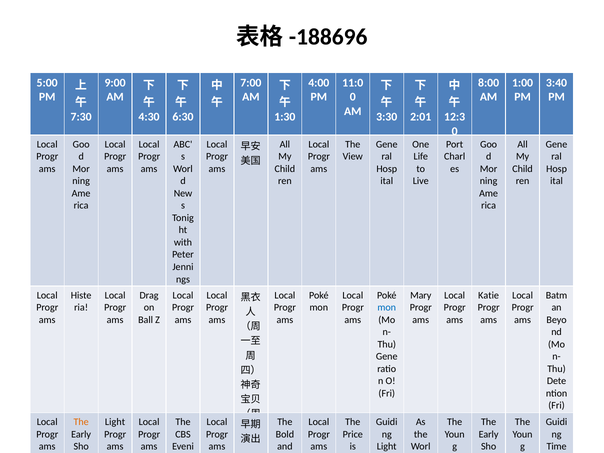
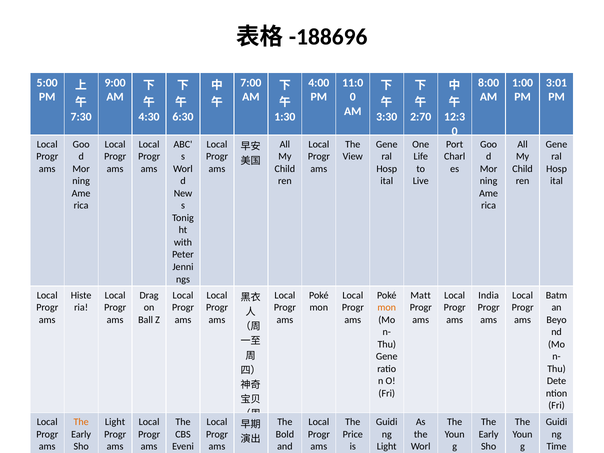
3:40: 3:40 -> 3:01 (557, 83)
2:01: 2:01 -> 2:70 (421, 117)
Mary: Mary -> Matt (421, 295)
Katie: Katie -> India (489, 295)
mon colour: blue -> orange (387, 308)
